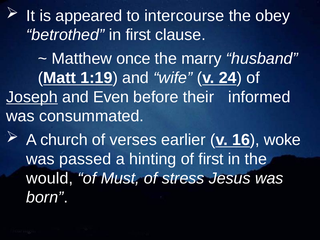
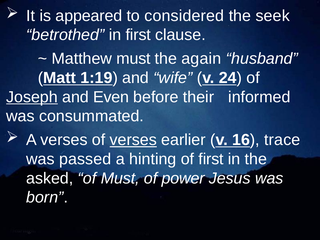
intercourse: intercourse -> considered (184, 16)
obey: obey -> seek (273, 16)
Matthew once: once -> must (133, 59)
marry: marry -> again (201, 59)
A church: church -> verses (64, 140)
verses underline: none -> present (133, 140)
woke: woke -> trace (282, 140)
would: would -> asked (50, 178)
stress: stress -> power (183, 178)
